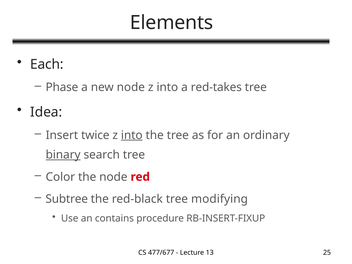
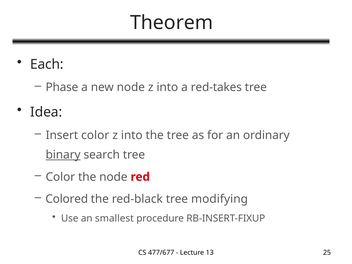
Elements: Elements -> Theorem (172, 23)
Insert twice: twice -> color (95, 135)
into underline: present -> none (132, 135)
Subtree: Subtree -> Colored (67, 199)
contains: contains -> smallest (114, 218)
